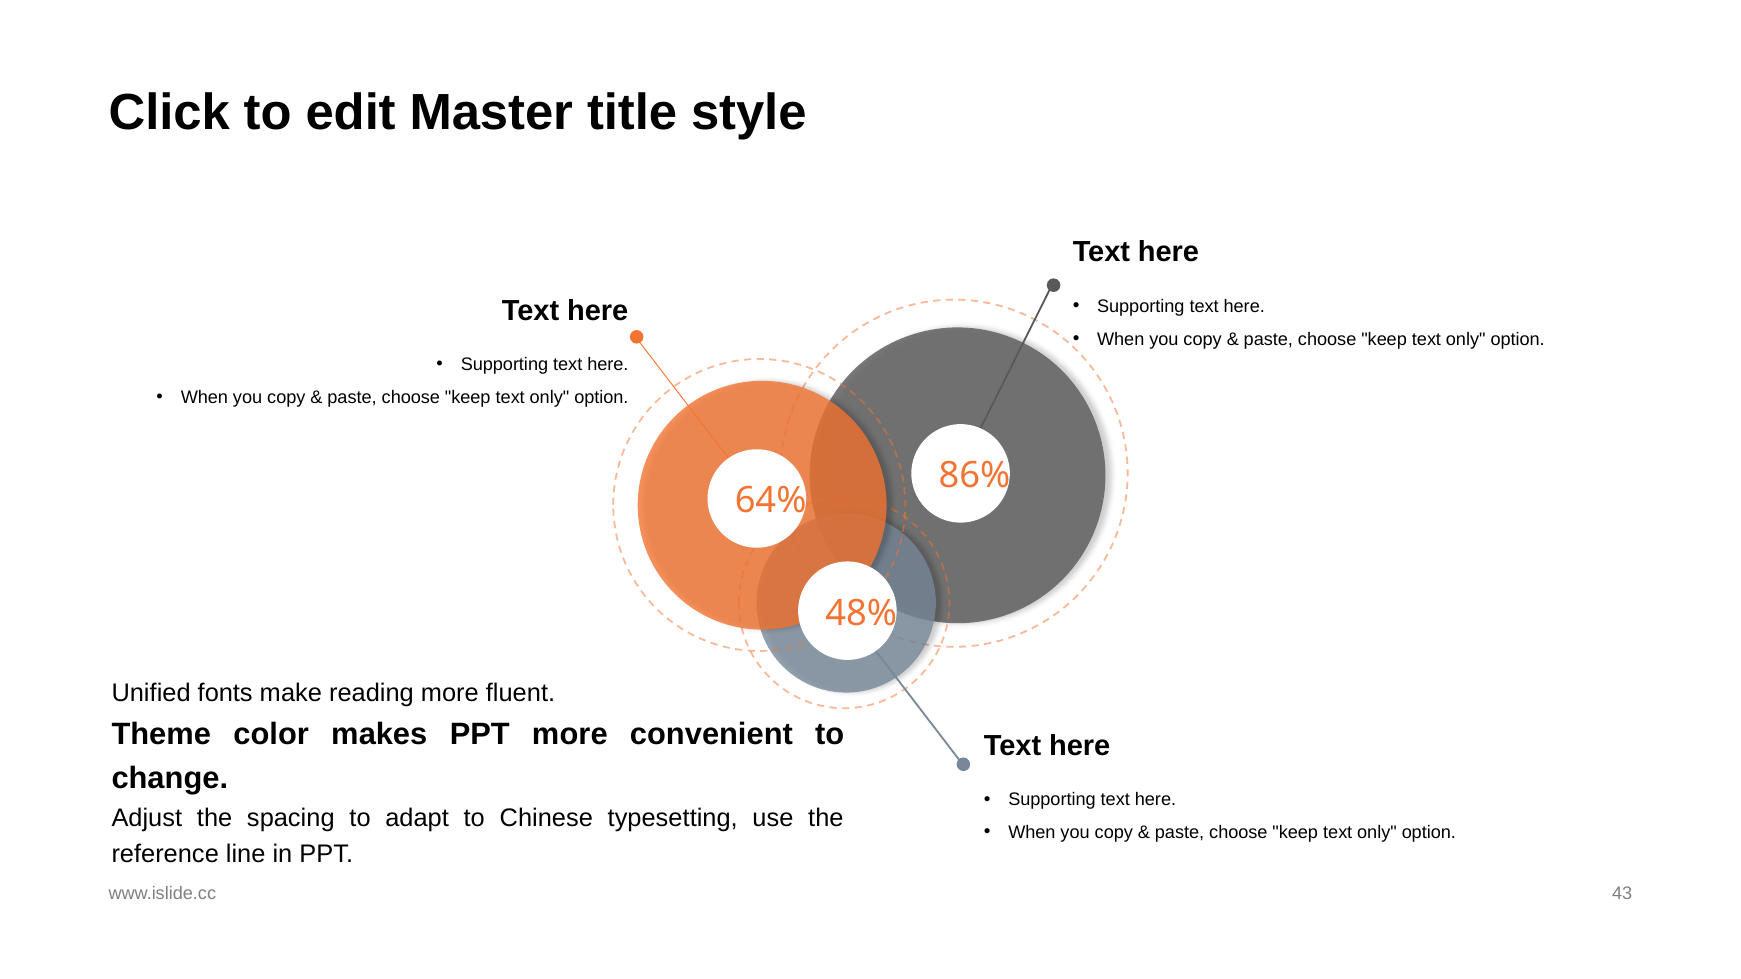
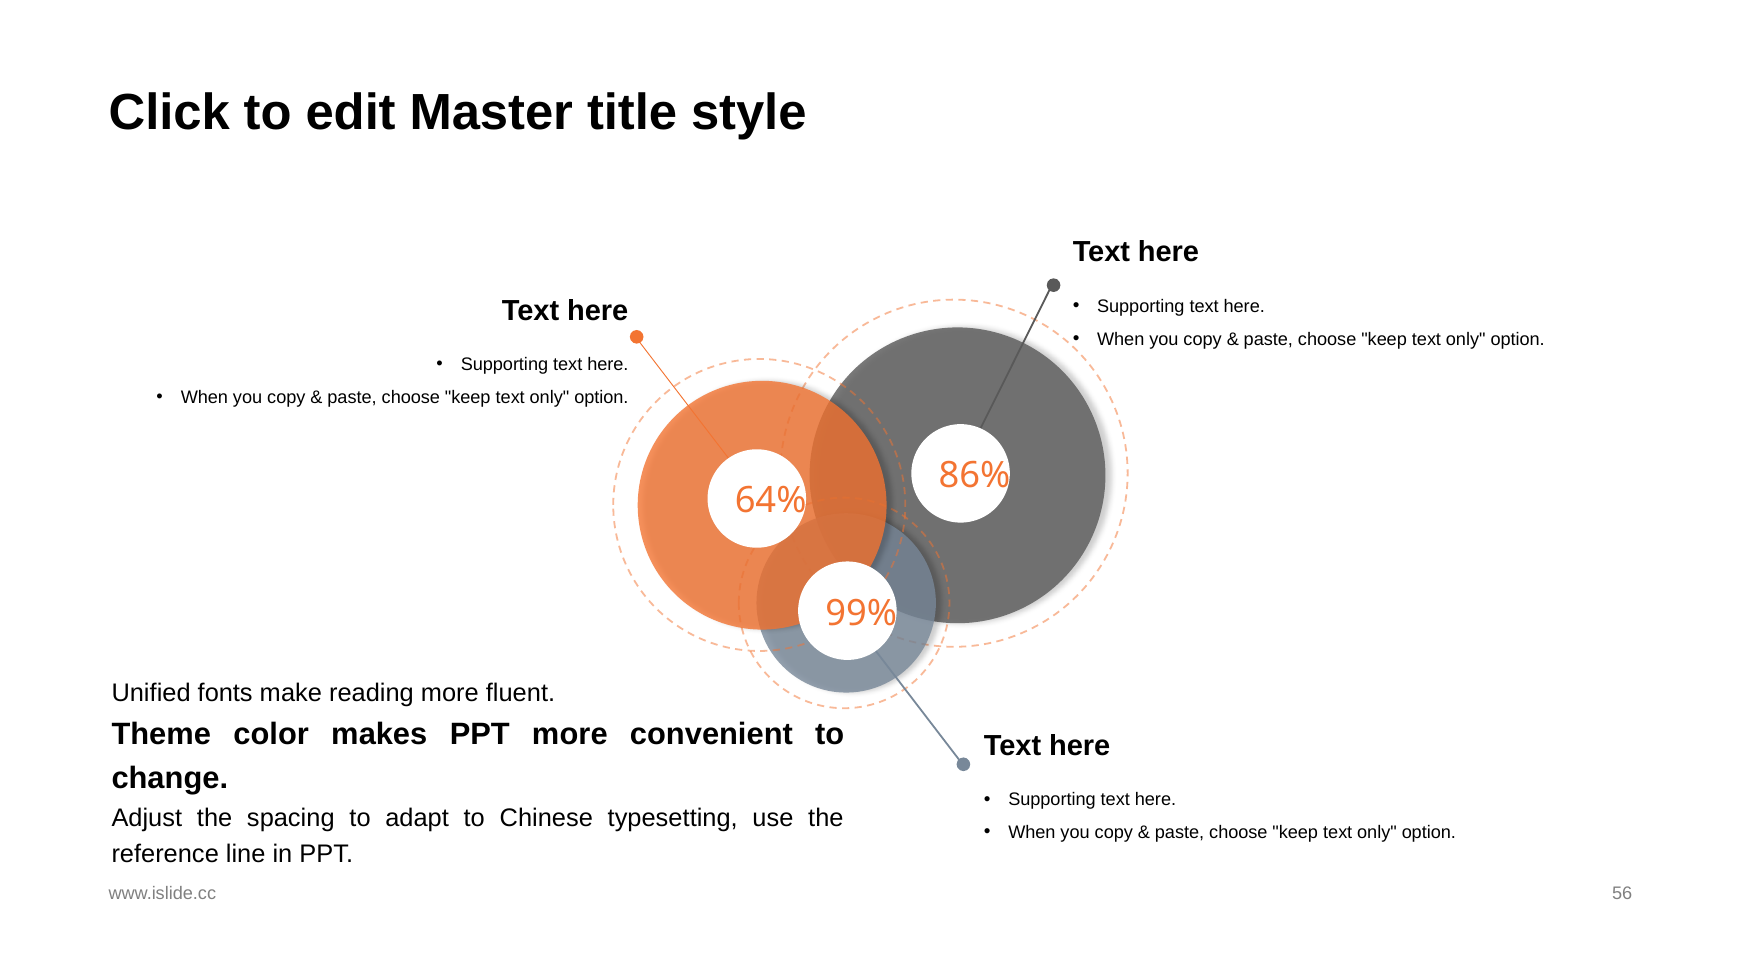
48%: 48% -> 99% (861, 613)
43: 43 -> 56 (1622, 894)
